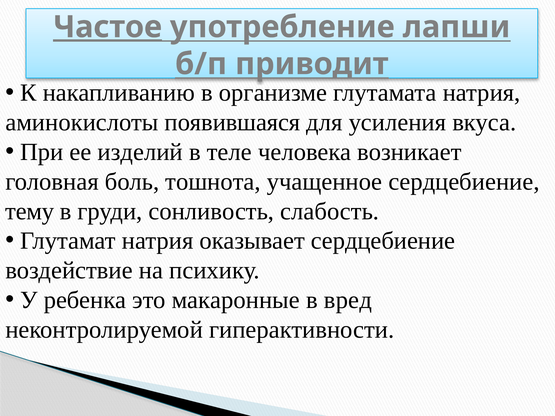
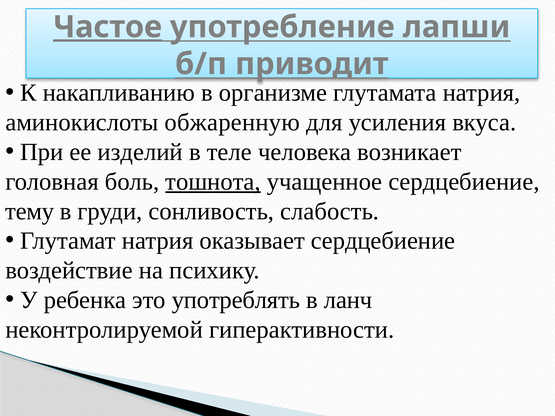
появившаяся: появившаяся -> обжаренную (232, 123)
тошнота underline: none -> present (213, 182)
макаронные: макаронные -> употреблять (236, 300)
вред: вред -> ланч (348, 300)
